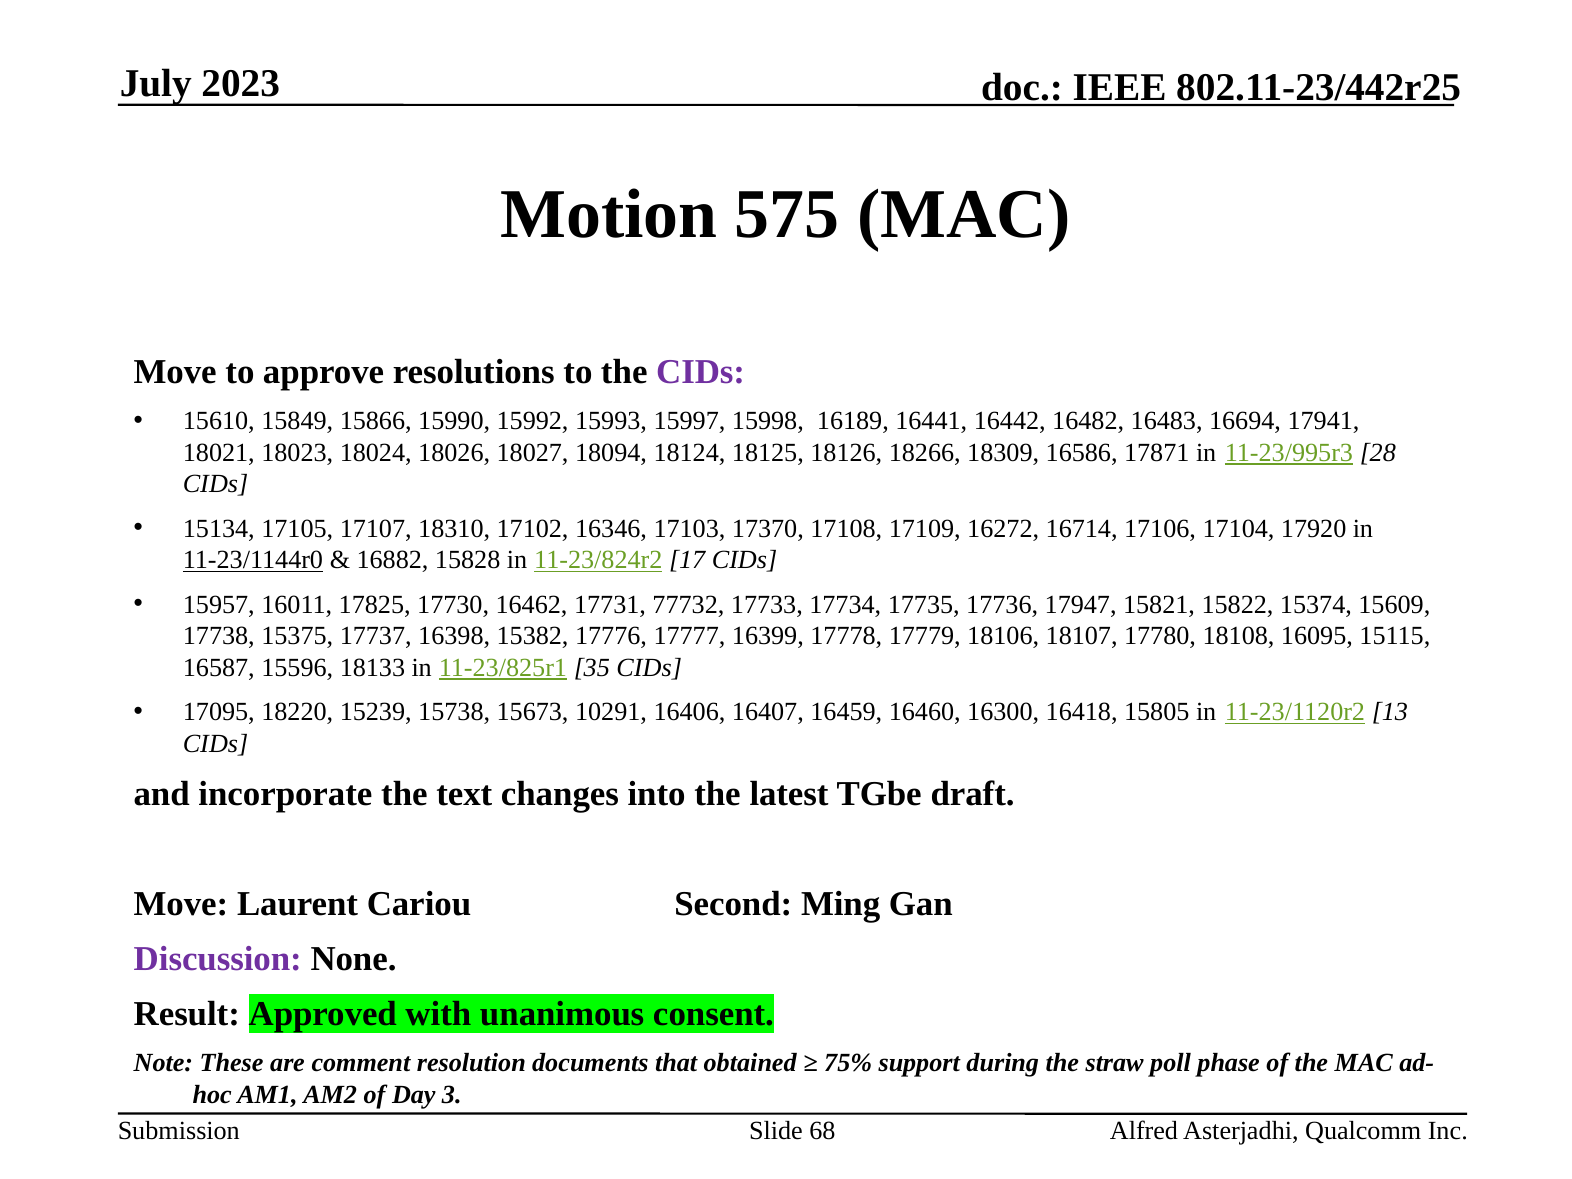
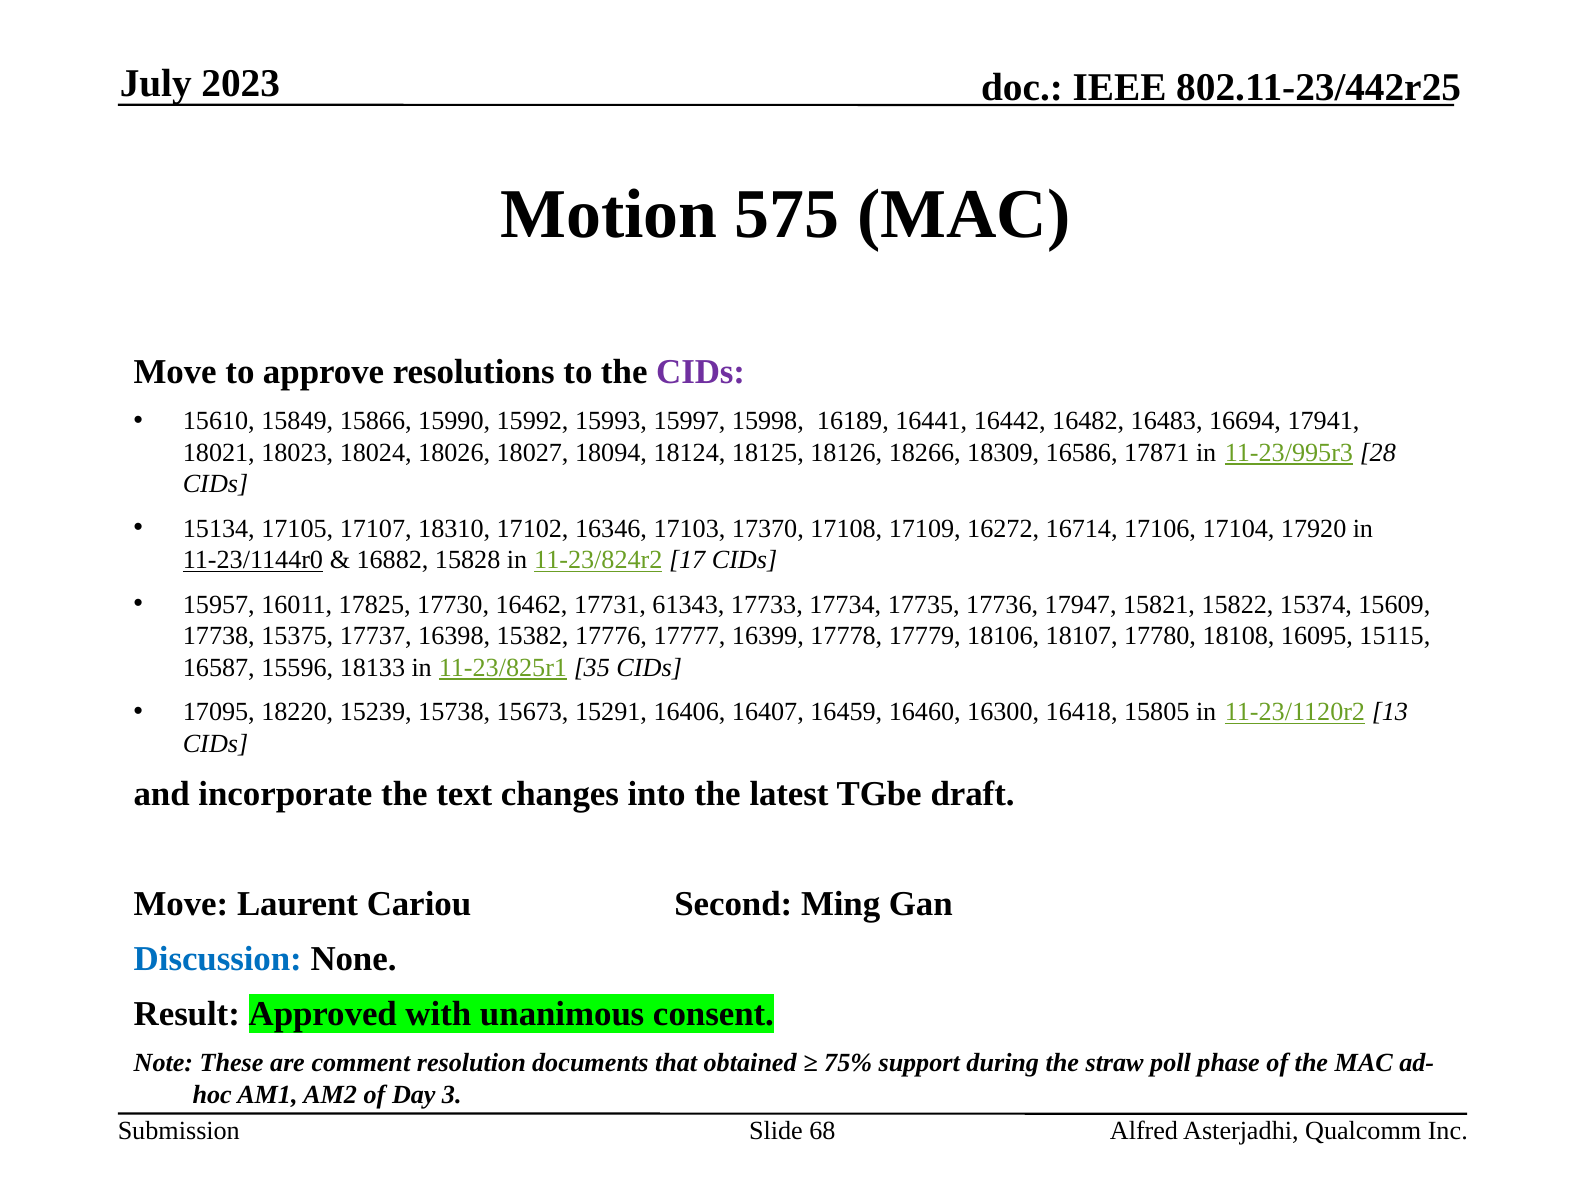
77732: 77732 -> 61343 (688, 605)
10291: 10291 -> 15291 (611, 712)
Discussion colour: purple -> blue (218, 959)
